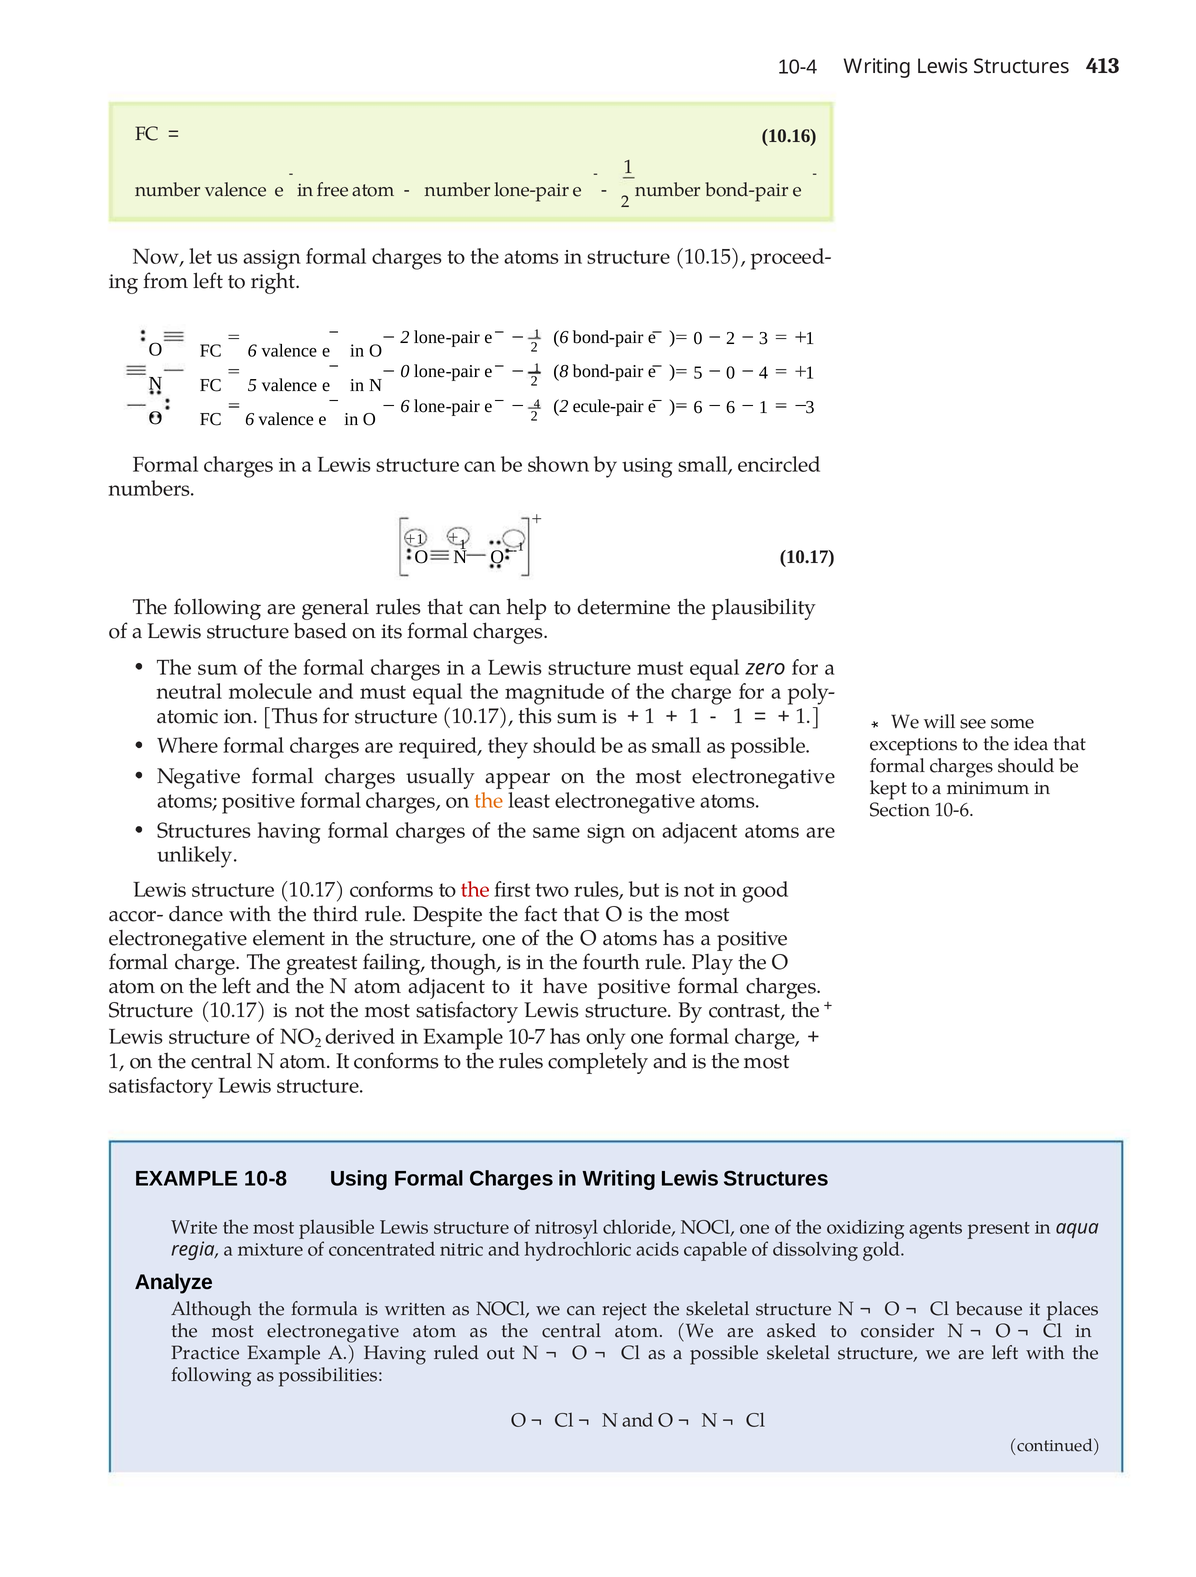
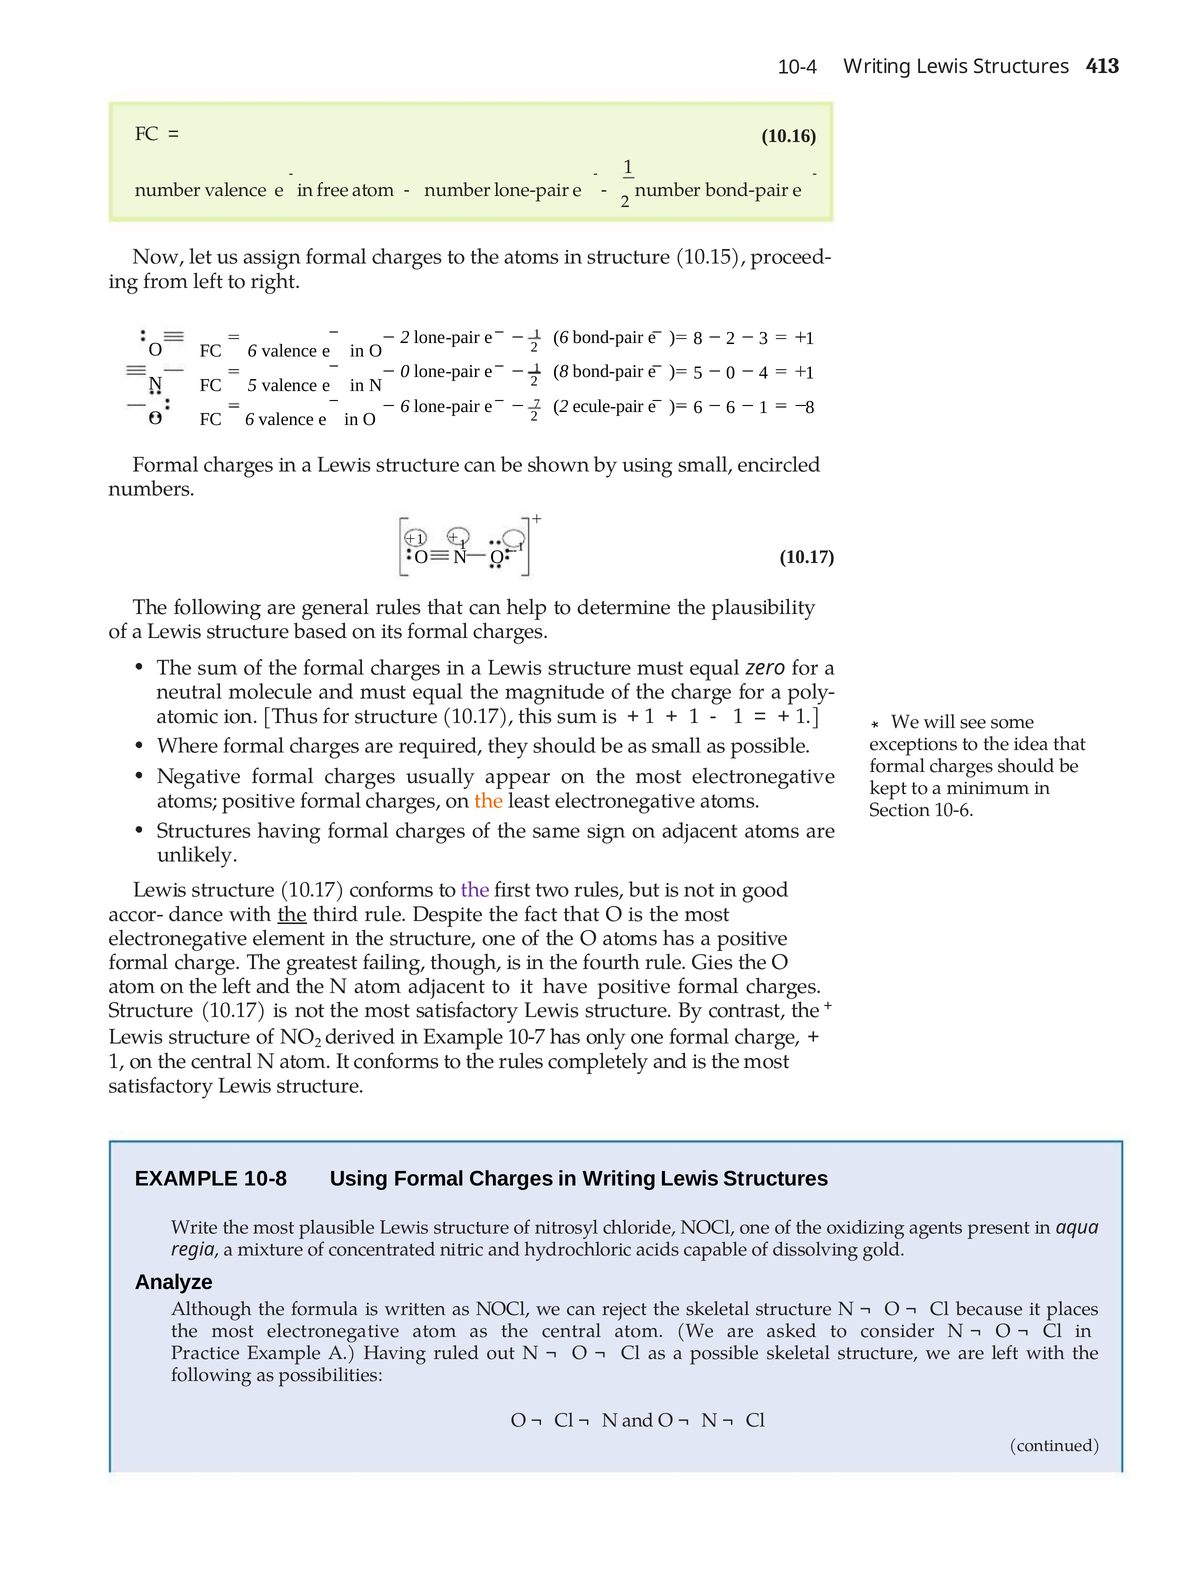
0: 0 -> 8 (698, 338)
e 4: 4 -> 7 (537, 403)
6 1 3: 3 -> 8 (810, 407)
the colour: red -> purple (475, 890)
the underline: none -> present (292, 914)
Play: Play -> Gies (712, 962)
